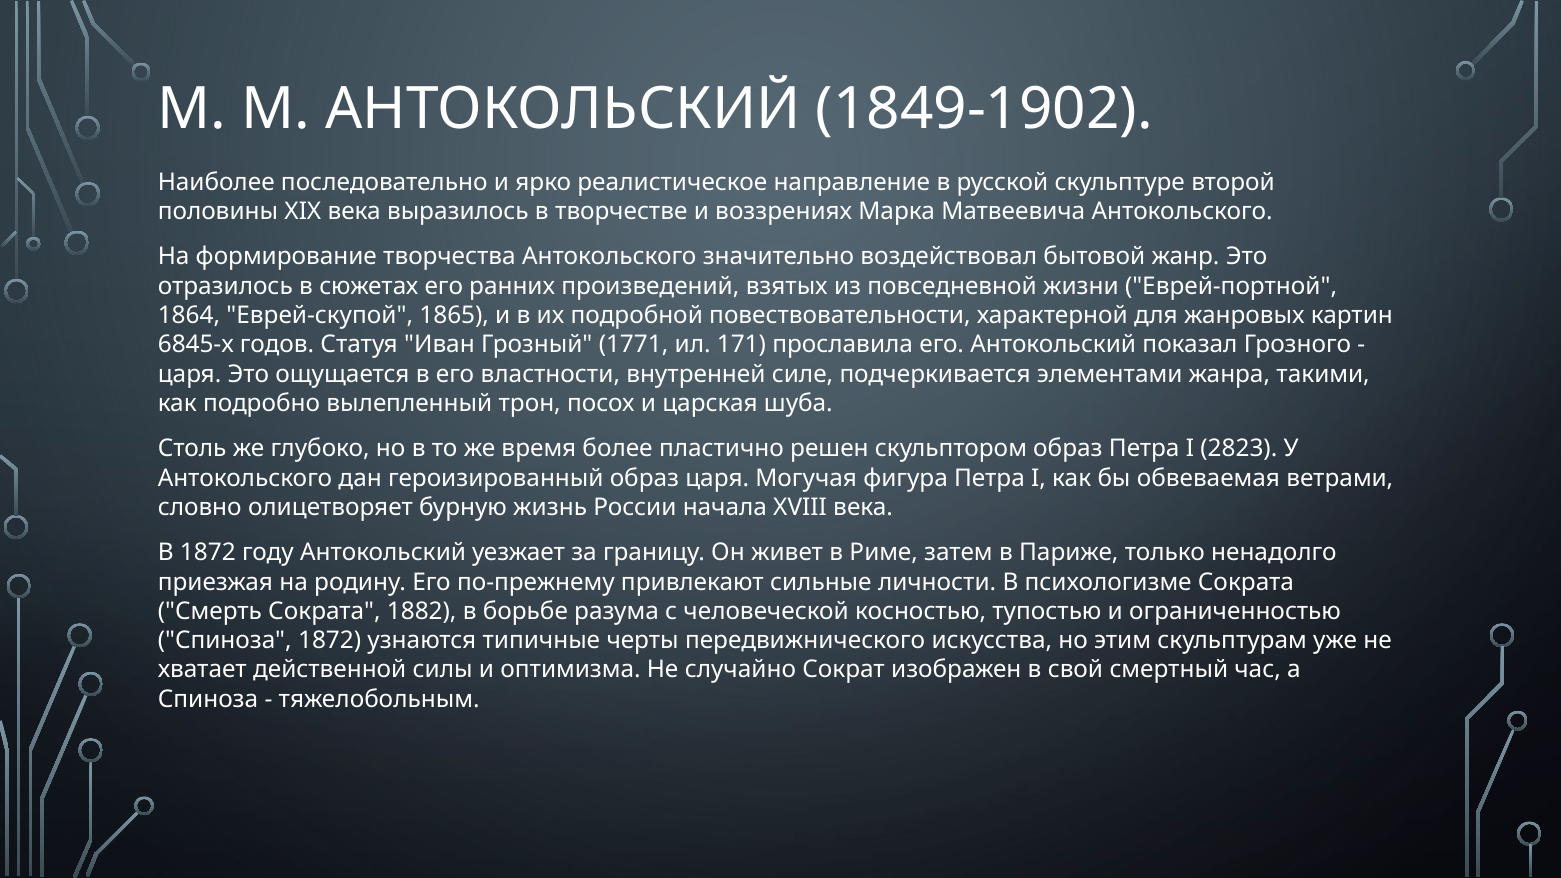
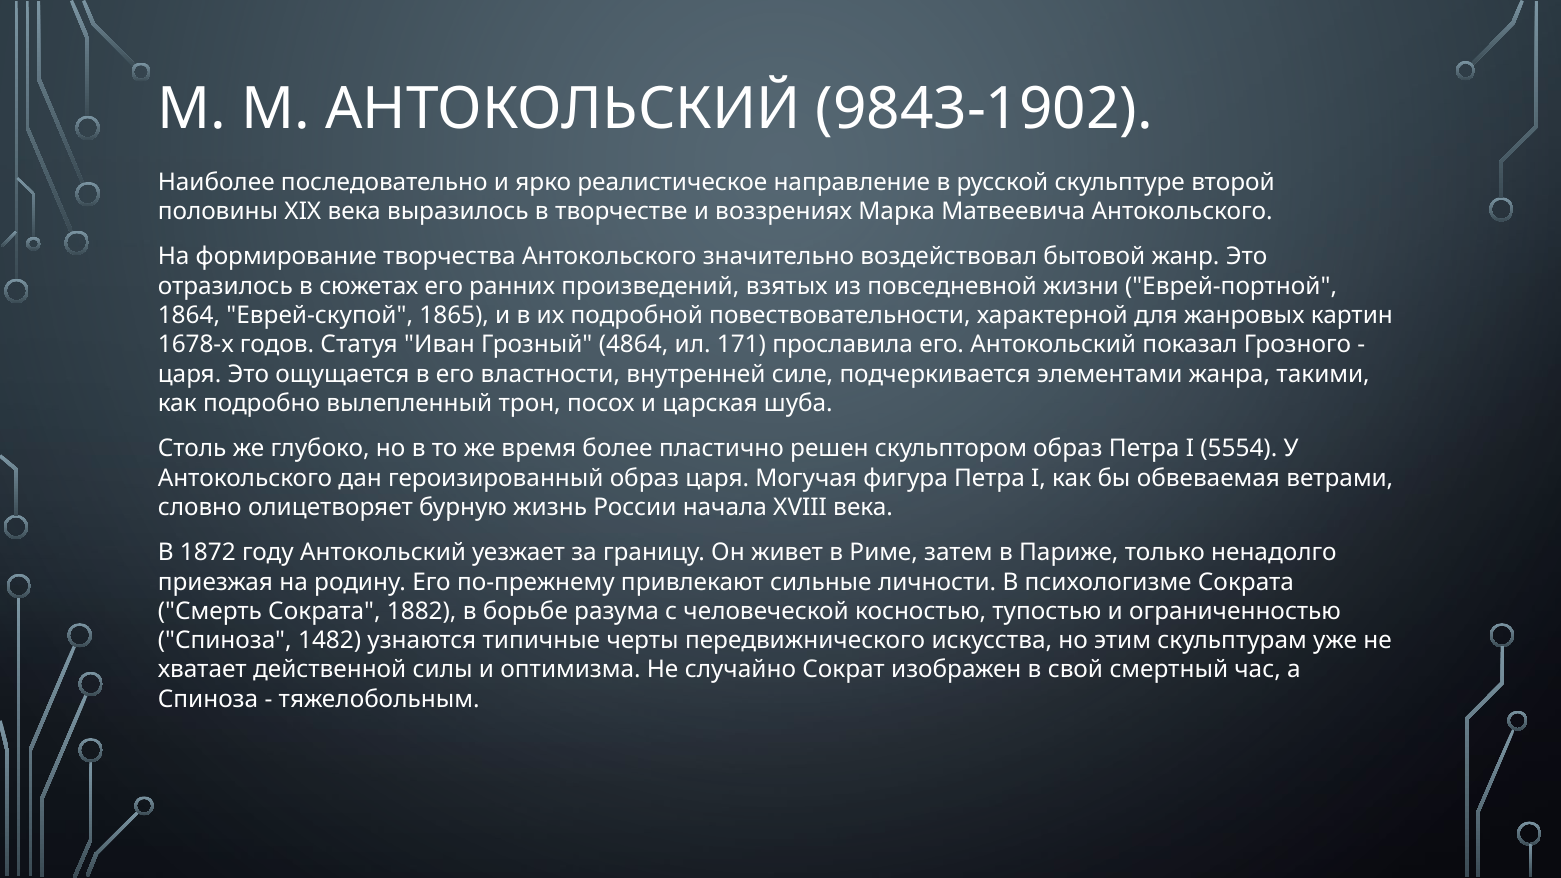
1849-1902: 1849-1902 -> 9843-1902 (984, 109)
6845-х: 6845-х -> 1678-х (196, 345)
1771: 1771 -> 4864 (634, 345)
2823: 2823 -> 5554 (1239, 449)
Спиноза 1872: 1872 -> 1482 (330, 641)
